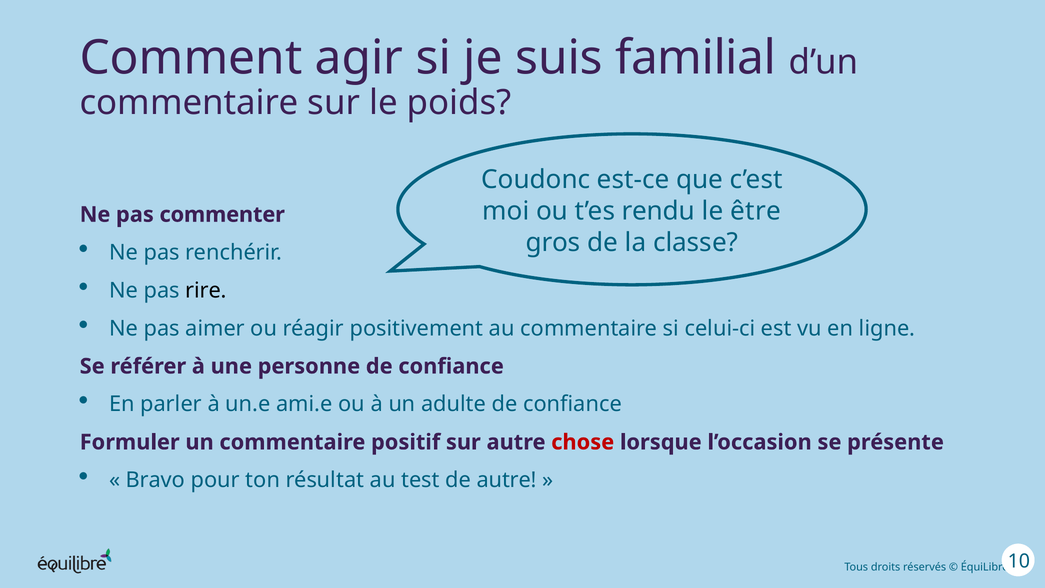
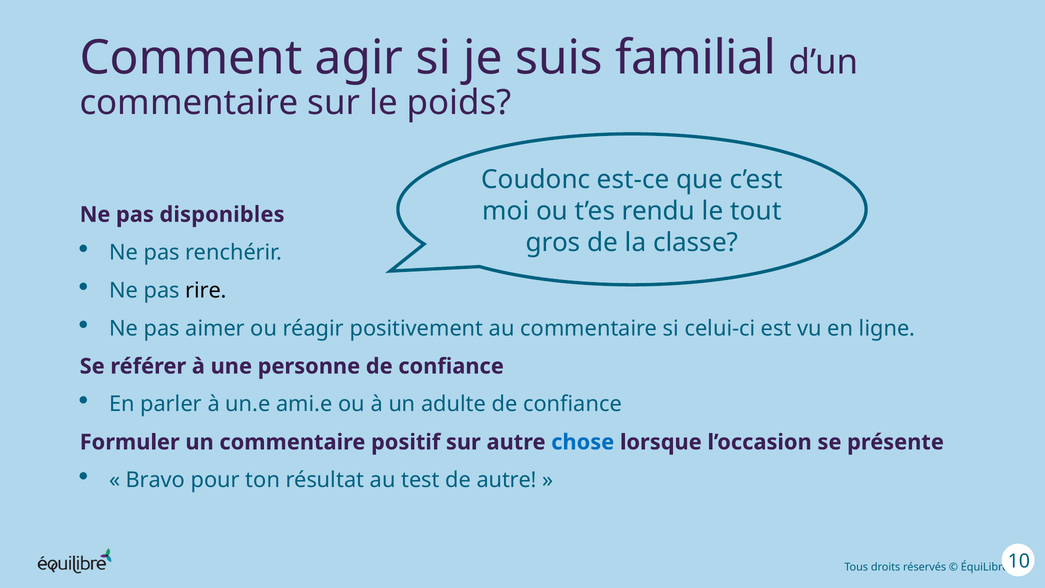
être: être -> tout (756, 211)
commenter: commenter -> disponibles (222, 215)
chose colour: red -> blue (583, 442)
